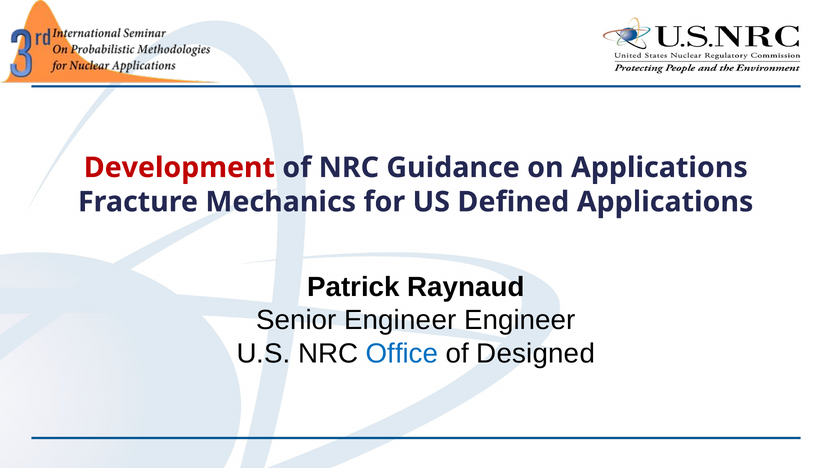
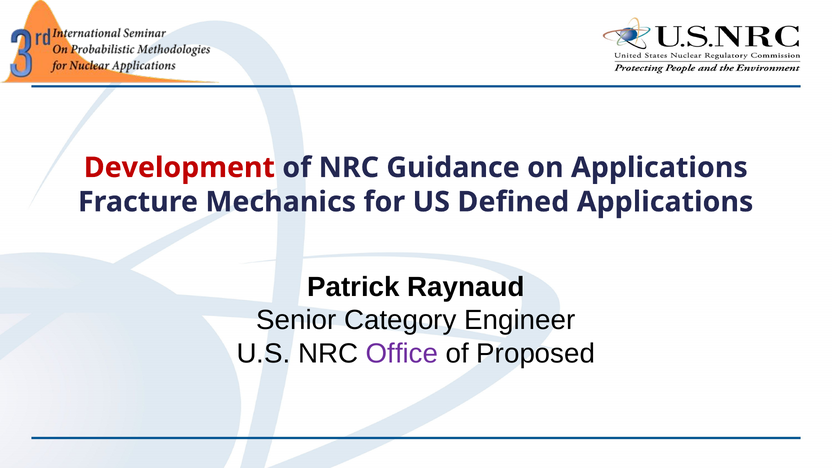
Senior Engineer: Engineer -> Category (400, 320)
Office colour: blue -> purple (402, 353)
Designed: Designed -> Proposed (536, 353)
